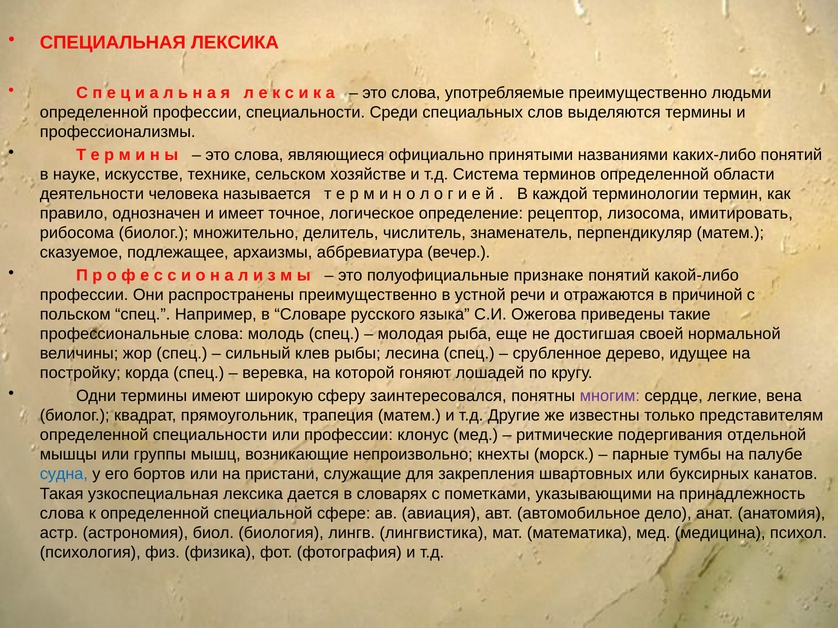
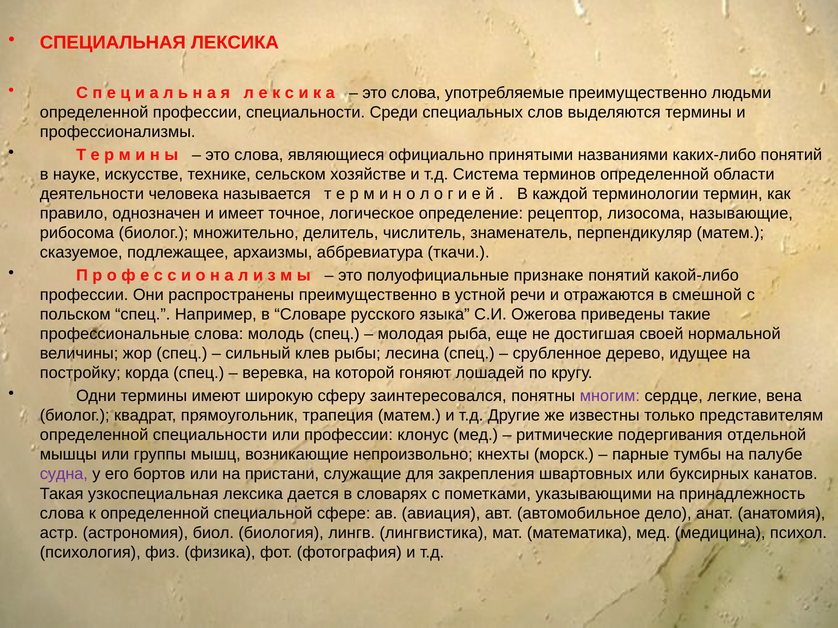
имитировать: имитировать -> называющие (741, 214)
вечер: вечер -> ткачи (459, 253)
причиной: причиной -> смешной (707, 295)
судна colour: blue -> purple (64, 474)
